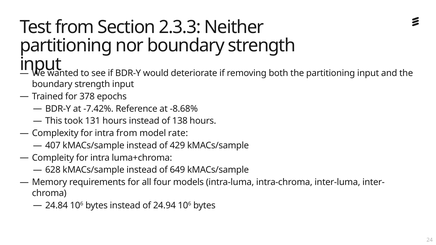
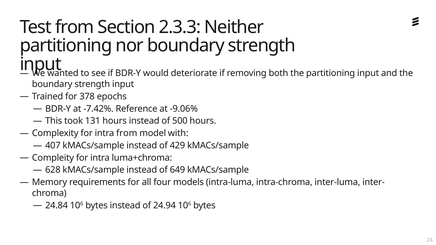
-8.68%: -8.68% -> -9.06% (184, 109)
138: 138 -> 500 (180, 121)
rate: rate -> with (178, 133)
